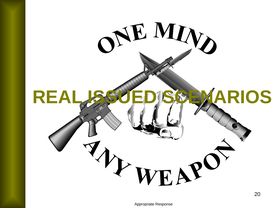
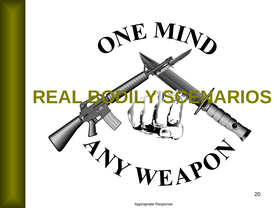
ISSUED: ISSUED -> BODILY (122, 97)
